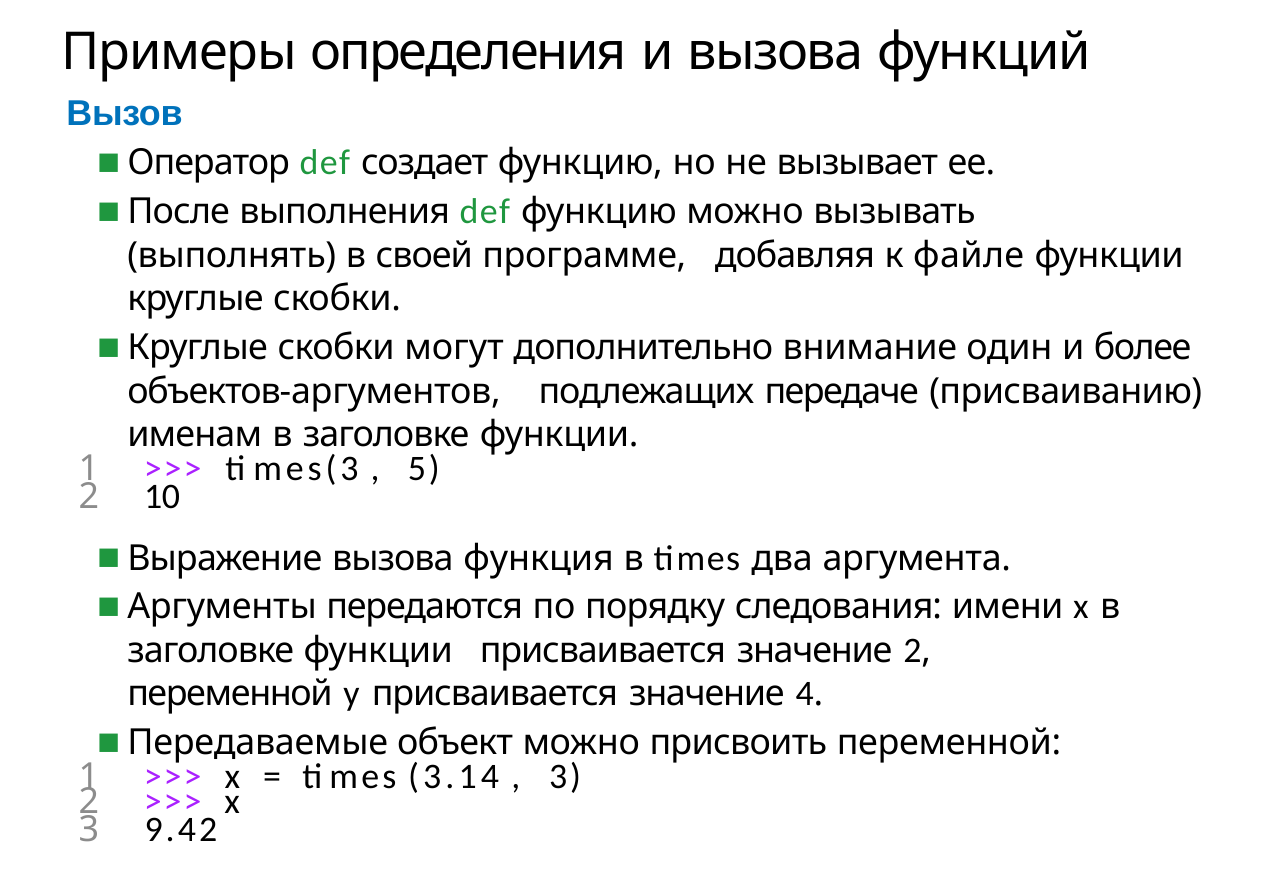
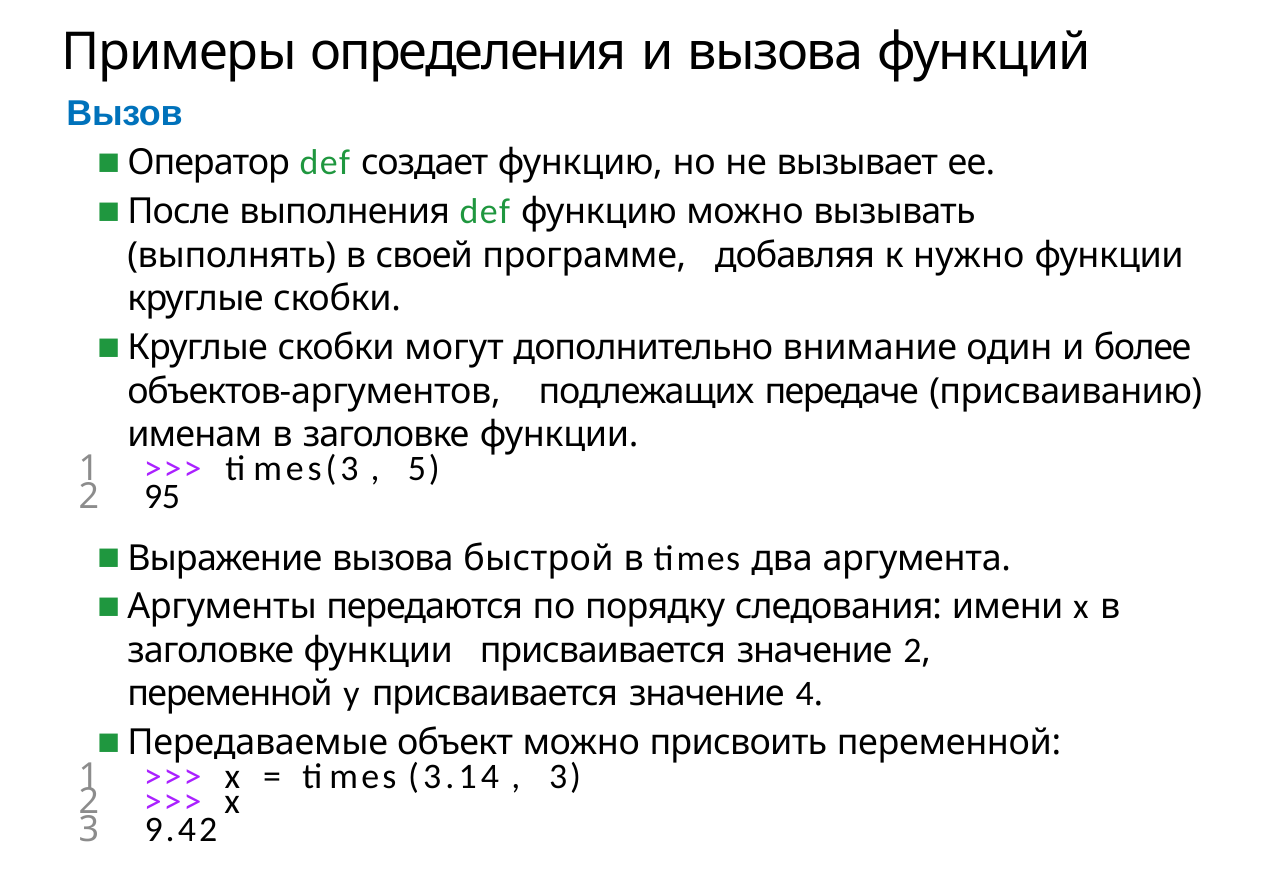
файле: файле -> нужно (969, 255)
10: 10 -> 95 (162, 496)
функция: функция -> быстрой (538, 558)
